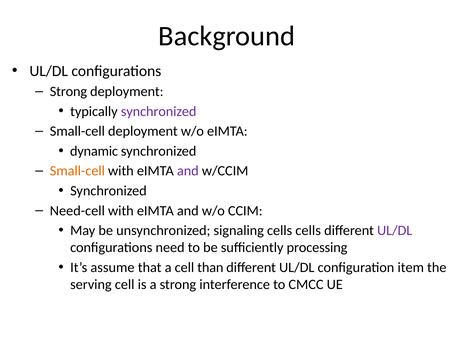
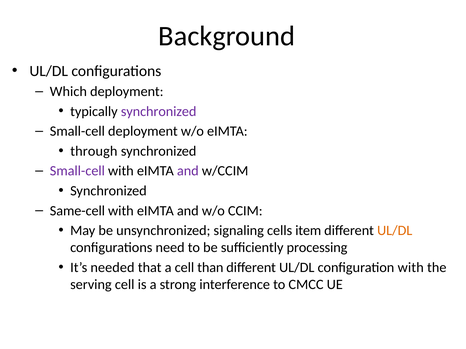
Strong: Strong -> Which (68, 92)
dynamic: dynamic -> through (94, 151)
Small-cell colour: orange -> purple (77, 171)
Need-cell: Need-cell -> Same-cell (77, 211)
cells cells: cells -> item (308, 231)
UL/DL colour: purple -> orange (395, 231)
assume: assume -> needed (112, 268)
configuration item: item -> with (411, 268)
